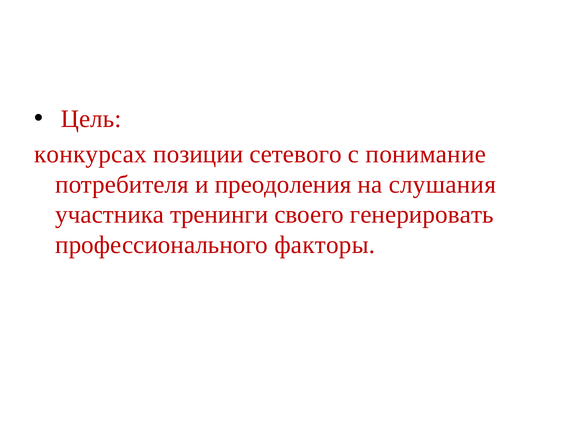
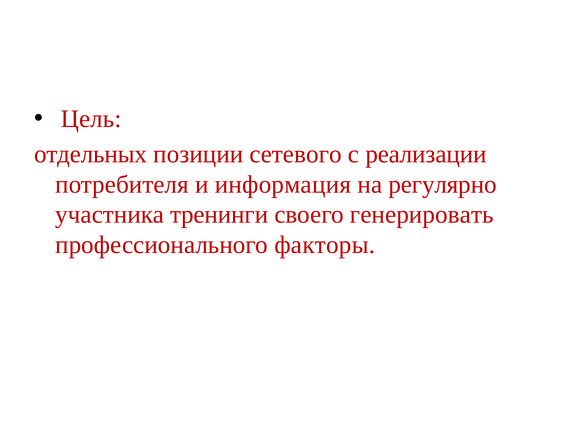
конкурсах: конкурсах -> отдельных (91, 154)
понимание: понимание -> реализации (426, 154)
преодоления: преодоления -> информация (283, 184)
слушания: слушания -> регулярно (443, 184)
